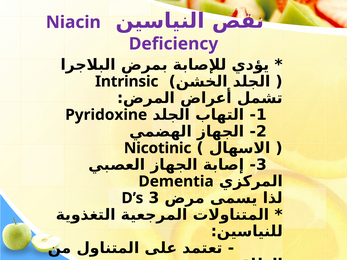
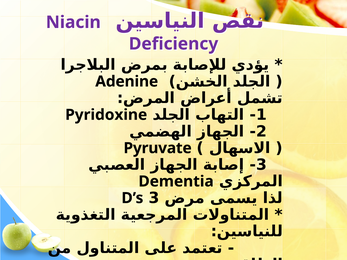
Intrinsic: Intrinsic -> Adenine (127, 82)
Nicotinic: Nicotinic -> Pyruvate (158, 148)
